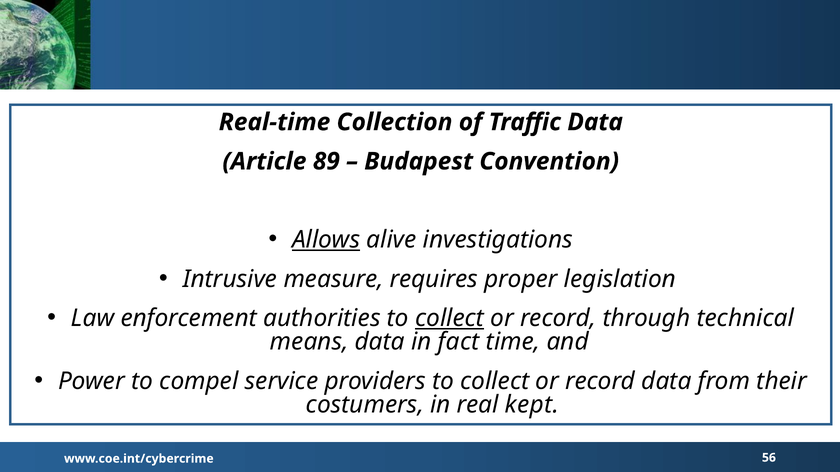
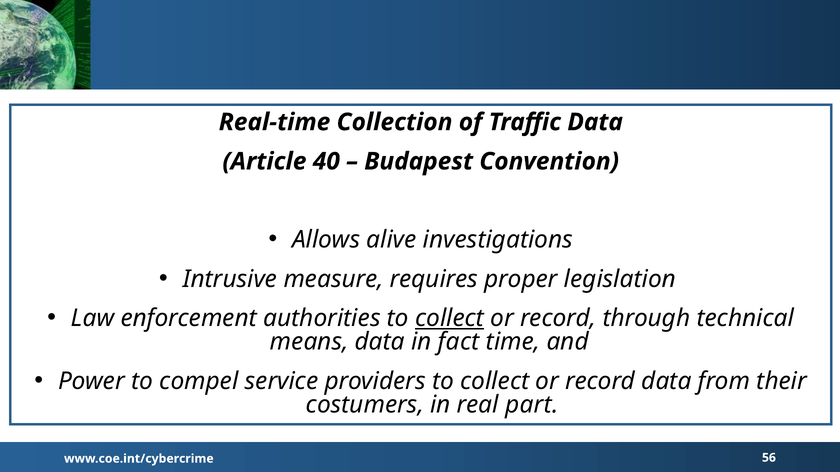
89: 89 -> 40 (326, 162)
Allows underline: present -> none (326, 240)
kept: kept -> part (532, 405)
